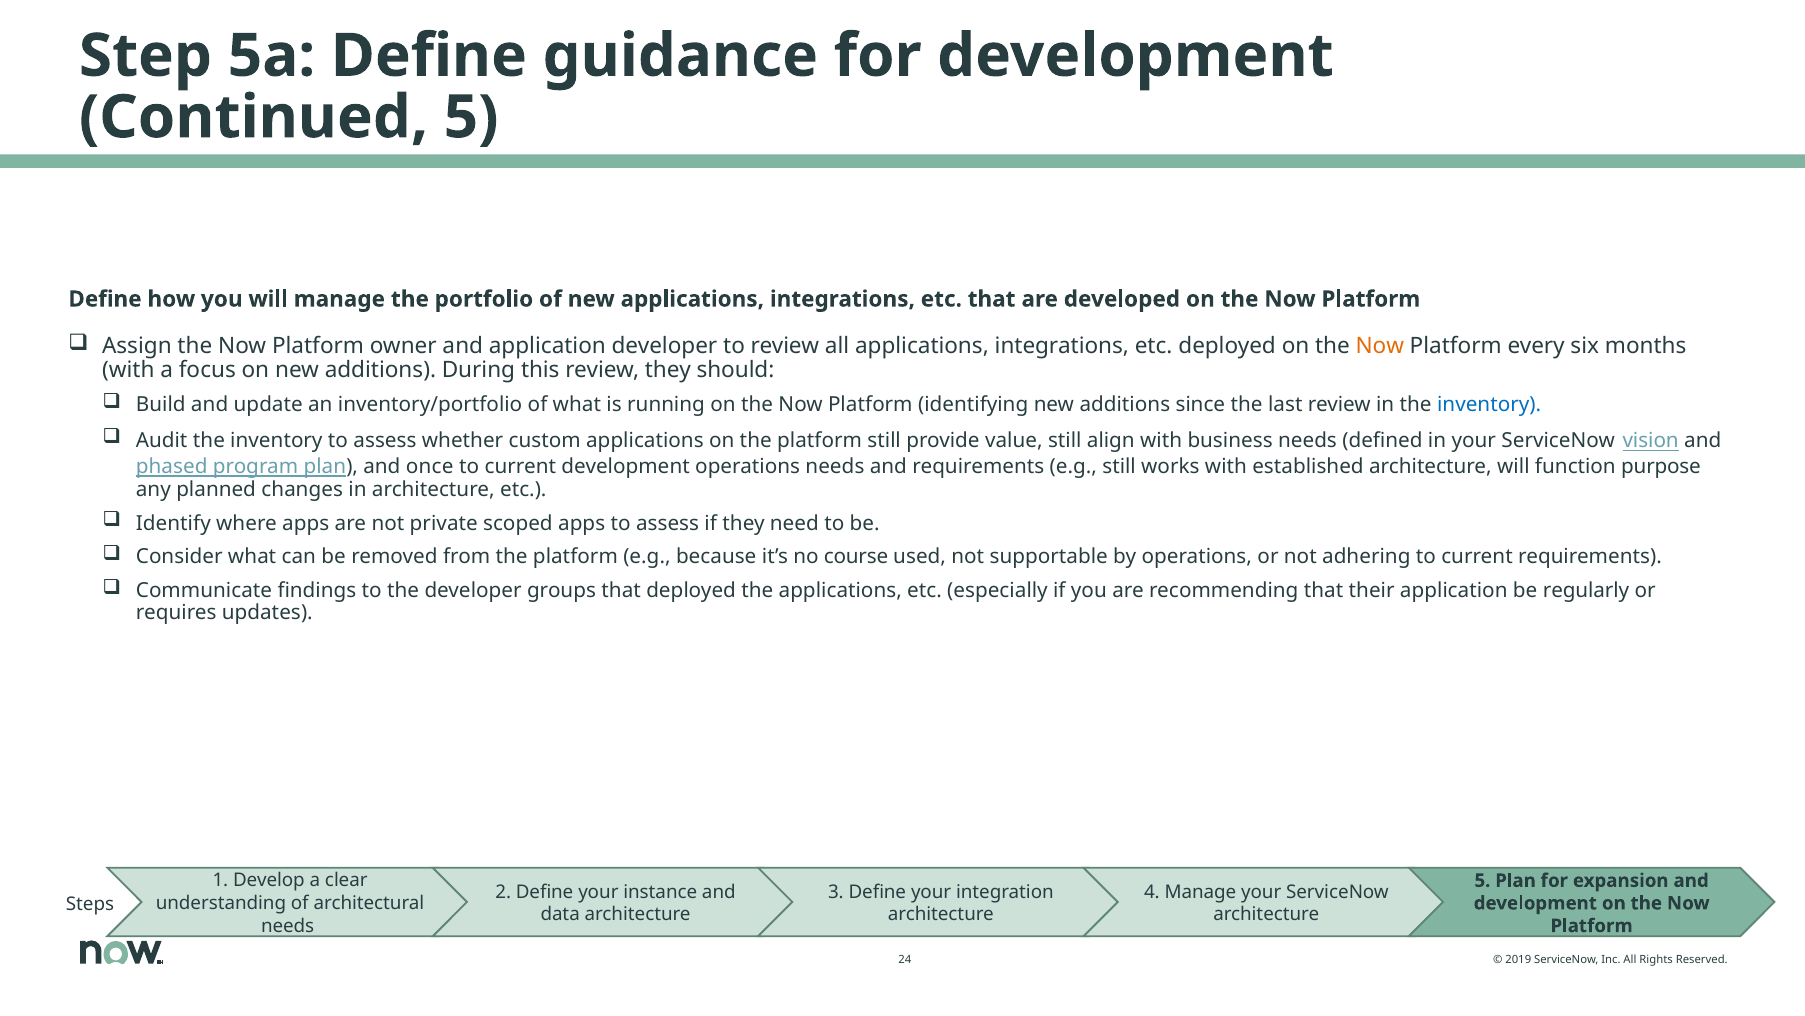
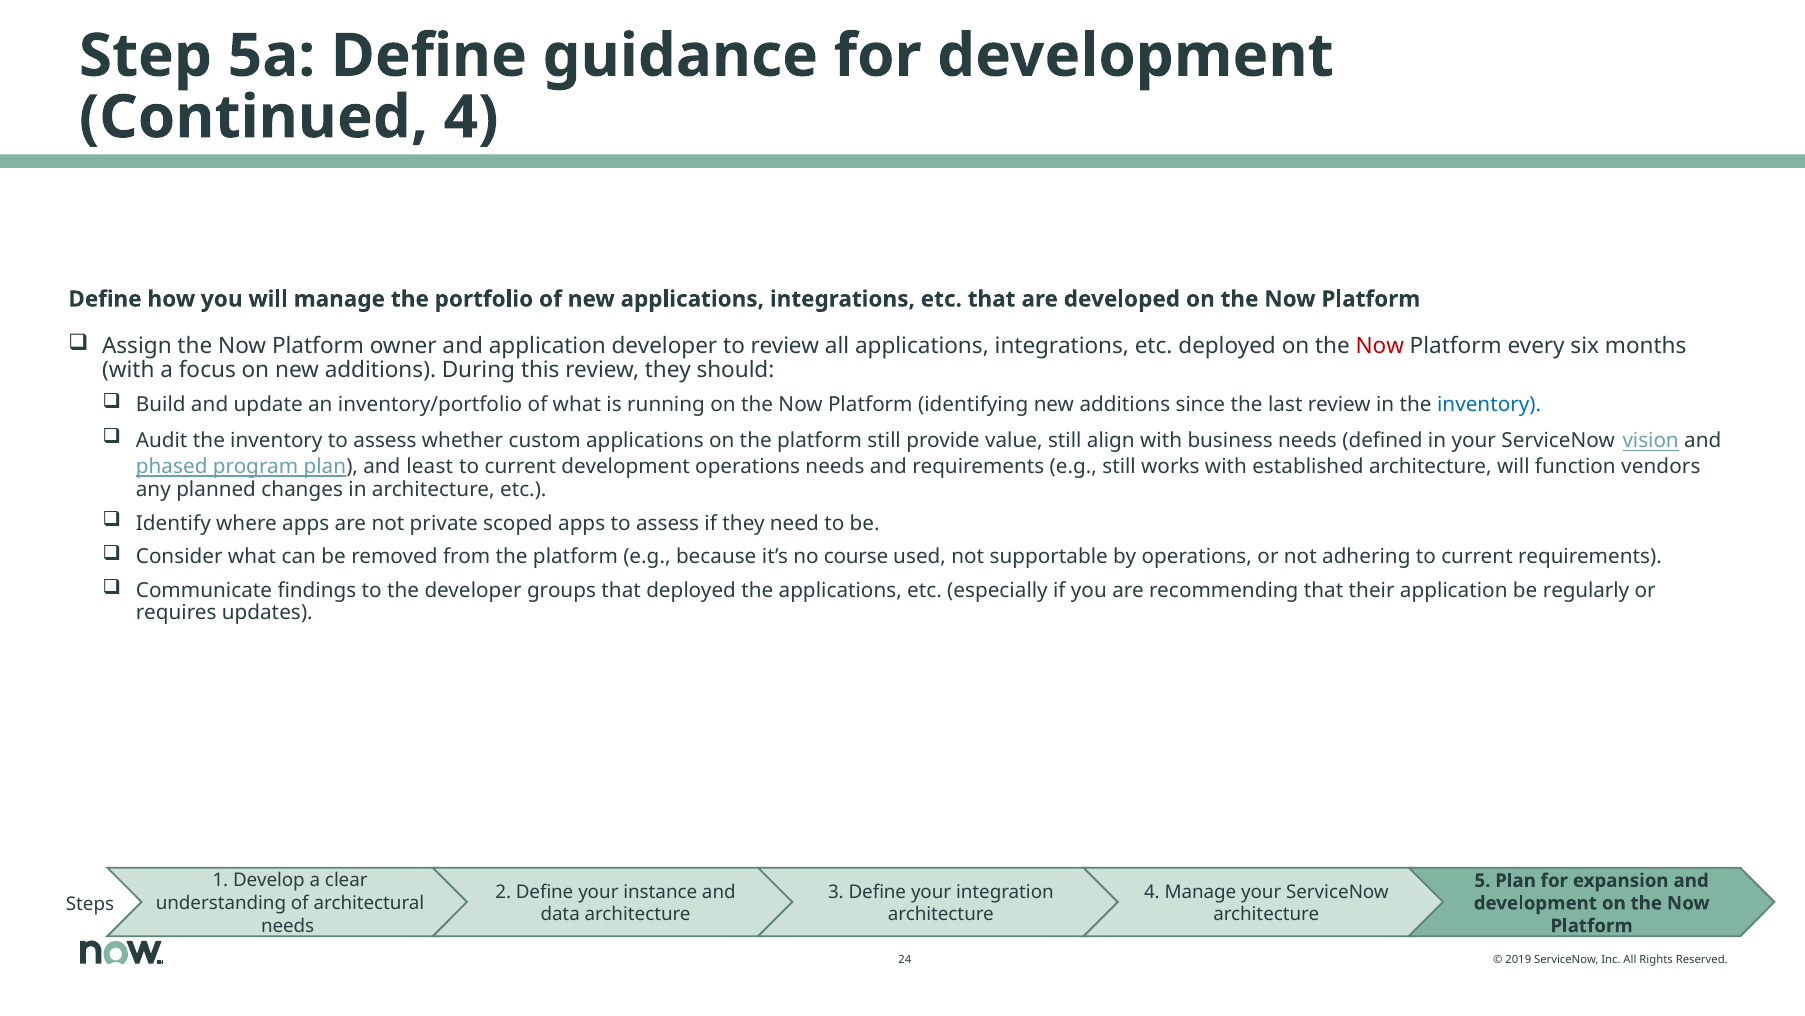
Continued 5: 5 -> 4 (471, 117)
Now colour: orange -> red (1380, 346)
once: once -> least (430, 466)
purpose: purpose -> vendors (1661, 466)
